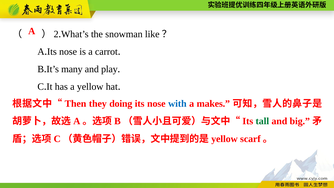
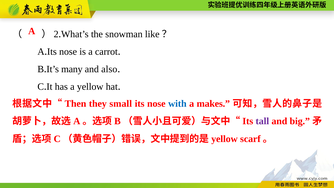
play: play -> also (109, 69)
doing: doing -> small (121, 104)
tall colour: green -> purple (262, 121)
